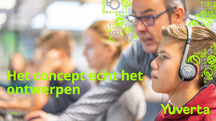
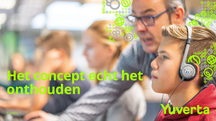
ontwerpen: ontwerpen -> onthouden (44, 90)
